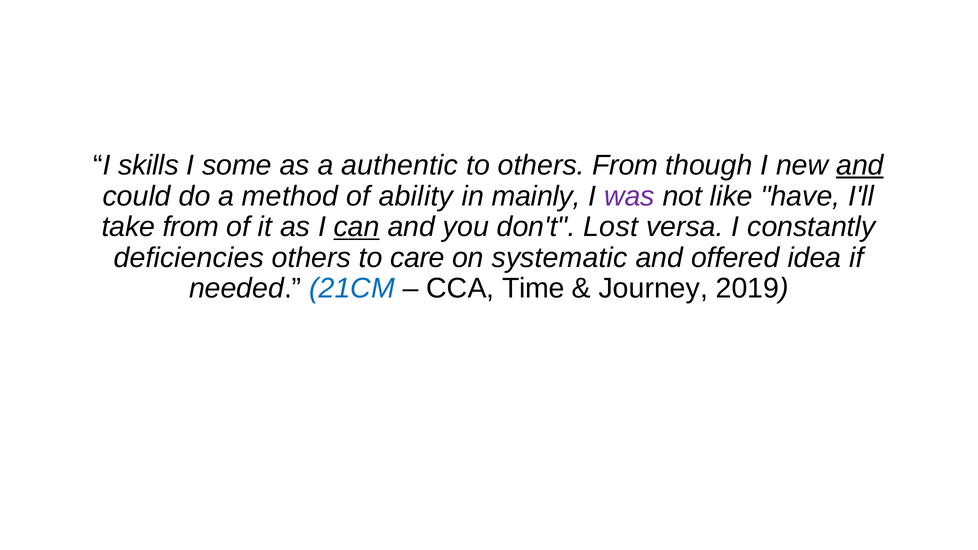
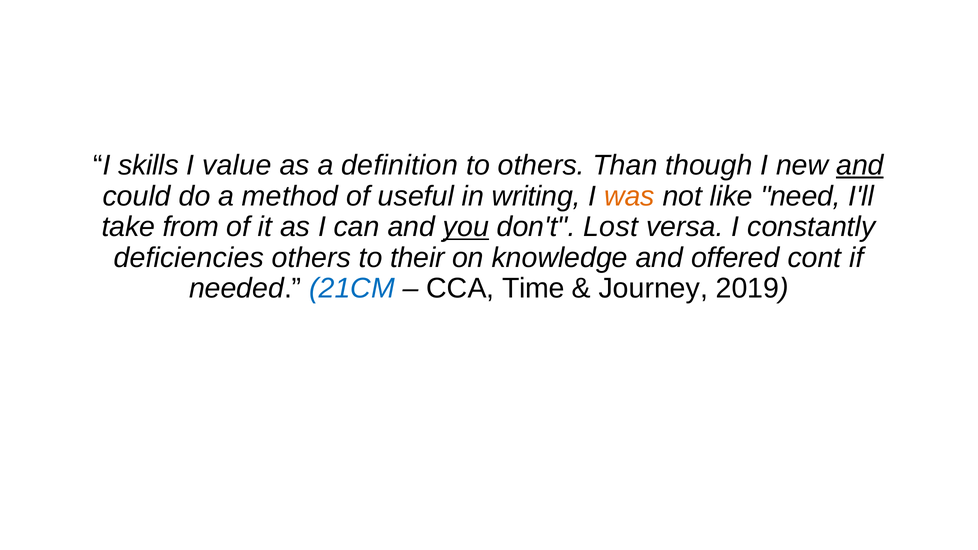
some: some -> value (237, 165)
authentic: authentic -> definition (400, 165)
others From: From -> Than (625, 165)
ability: ability -> useful (416, 196)
mainly: mainly -> writing (536, 196)
was colour: purple -> orange (629, 196)
have: have -> need (801, 196)
can underline: present -> none (357, 227)
you underline: none -> present (466, 227)
care: care -> their (417, 258)
systematic: systematic -> knowledge (560, 258)
idea: idea -> cont (814, 258)
